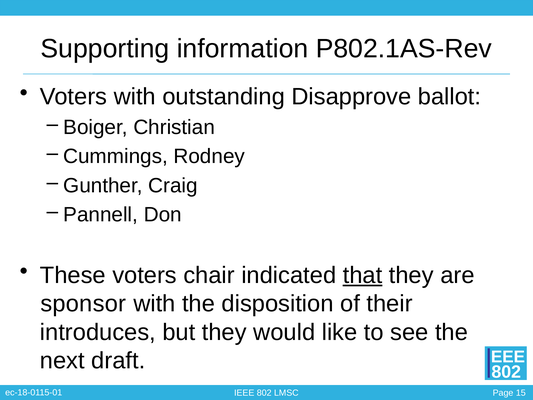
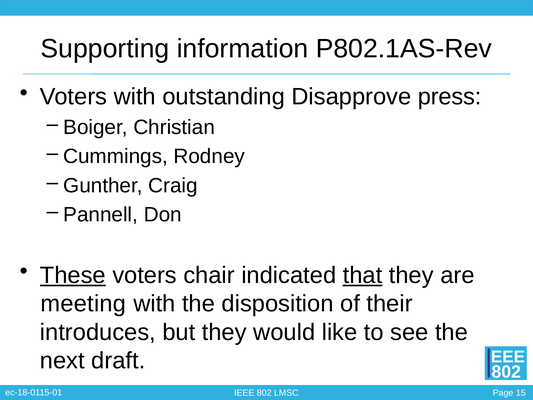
ballot: ballot -> press (450, 97)
These underline: none -> present (73, 275)
sponsor: sponsor -> meeting (83, 304)
